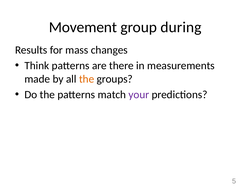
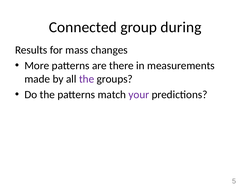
Movement: Movement -> Connected (83, 27)
Think: Think -> More (37, 66)
the colour: orange -> purple (87, 79)
